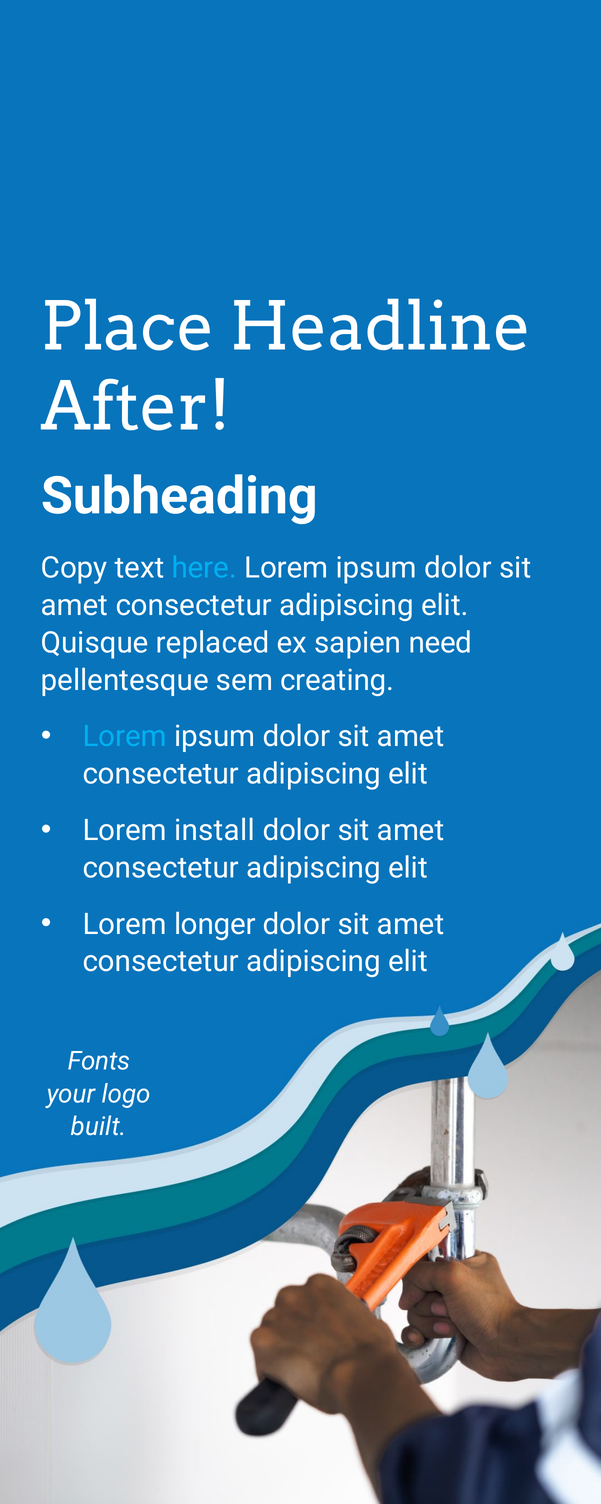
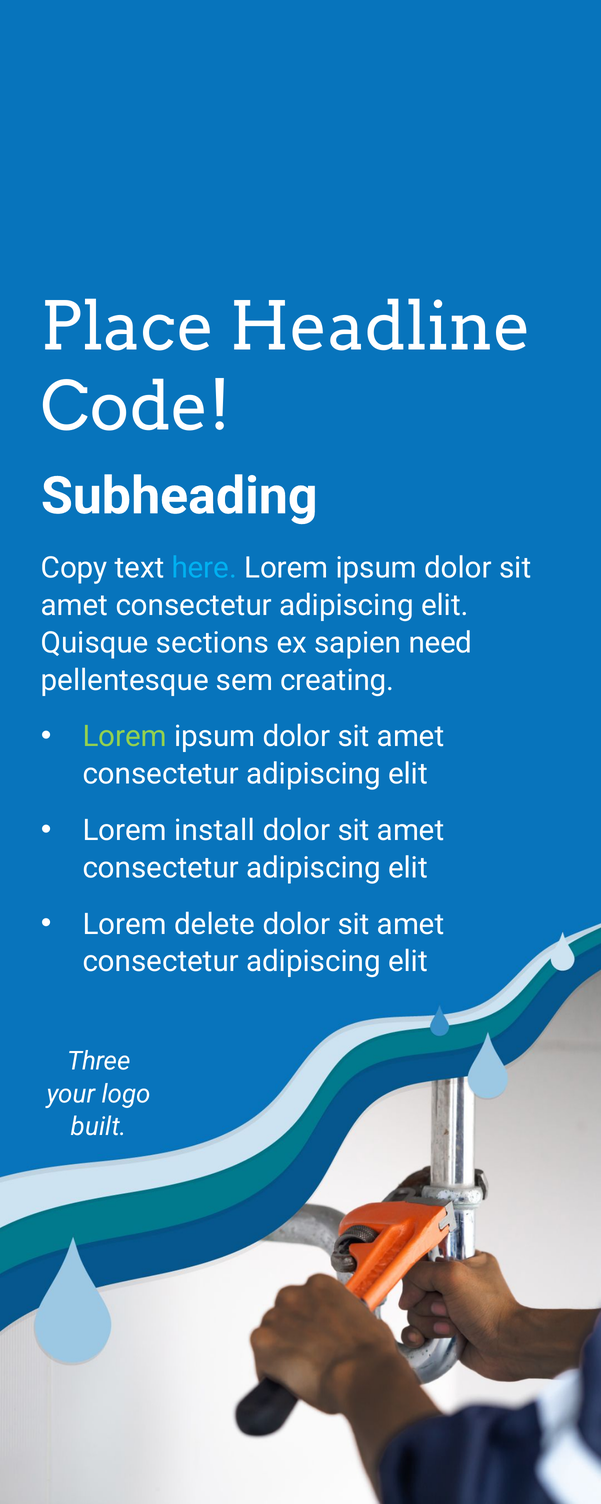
After: After -> Code (136, 407)
replaced: replaced -> sections (213, 642)
Lorem colour: light blue -> light green (125, 736)
longer: longer -> delete (215, 923)
Fonts: Fonts -> Three (99, 1060)
